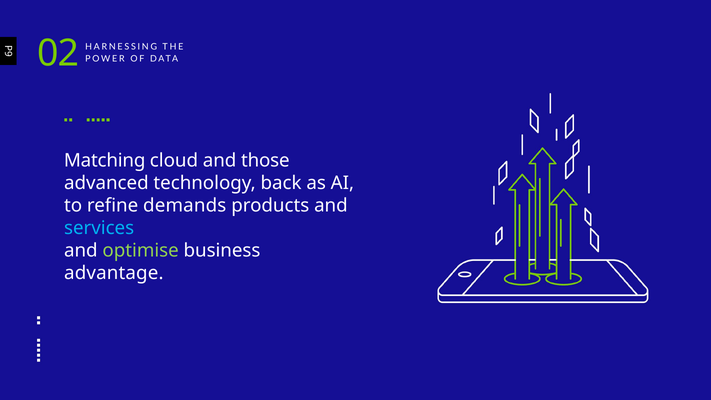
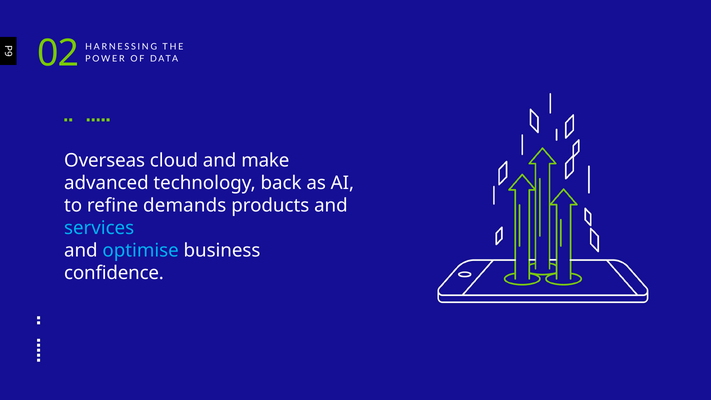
Matching: Matching -> Overseas (105, 160)
those: those -> make (265, 160)
optimise colour: light green -> light blue (141, 250)
advantage: advantage -> confidence (114, 273)
